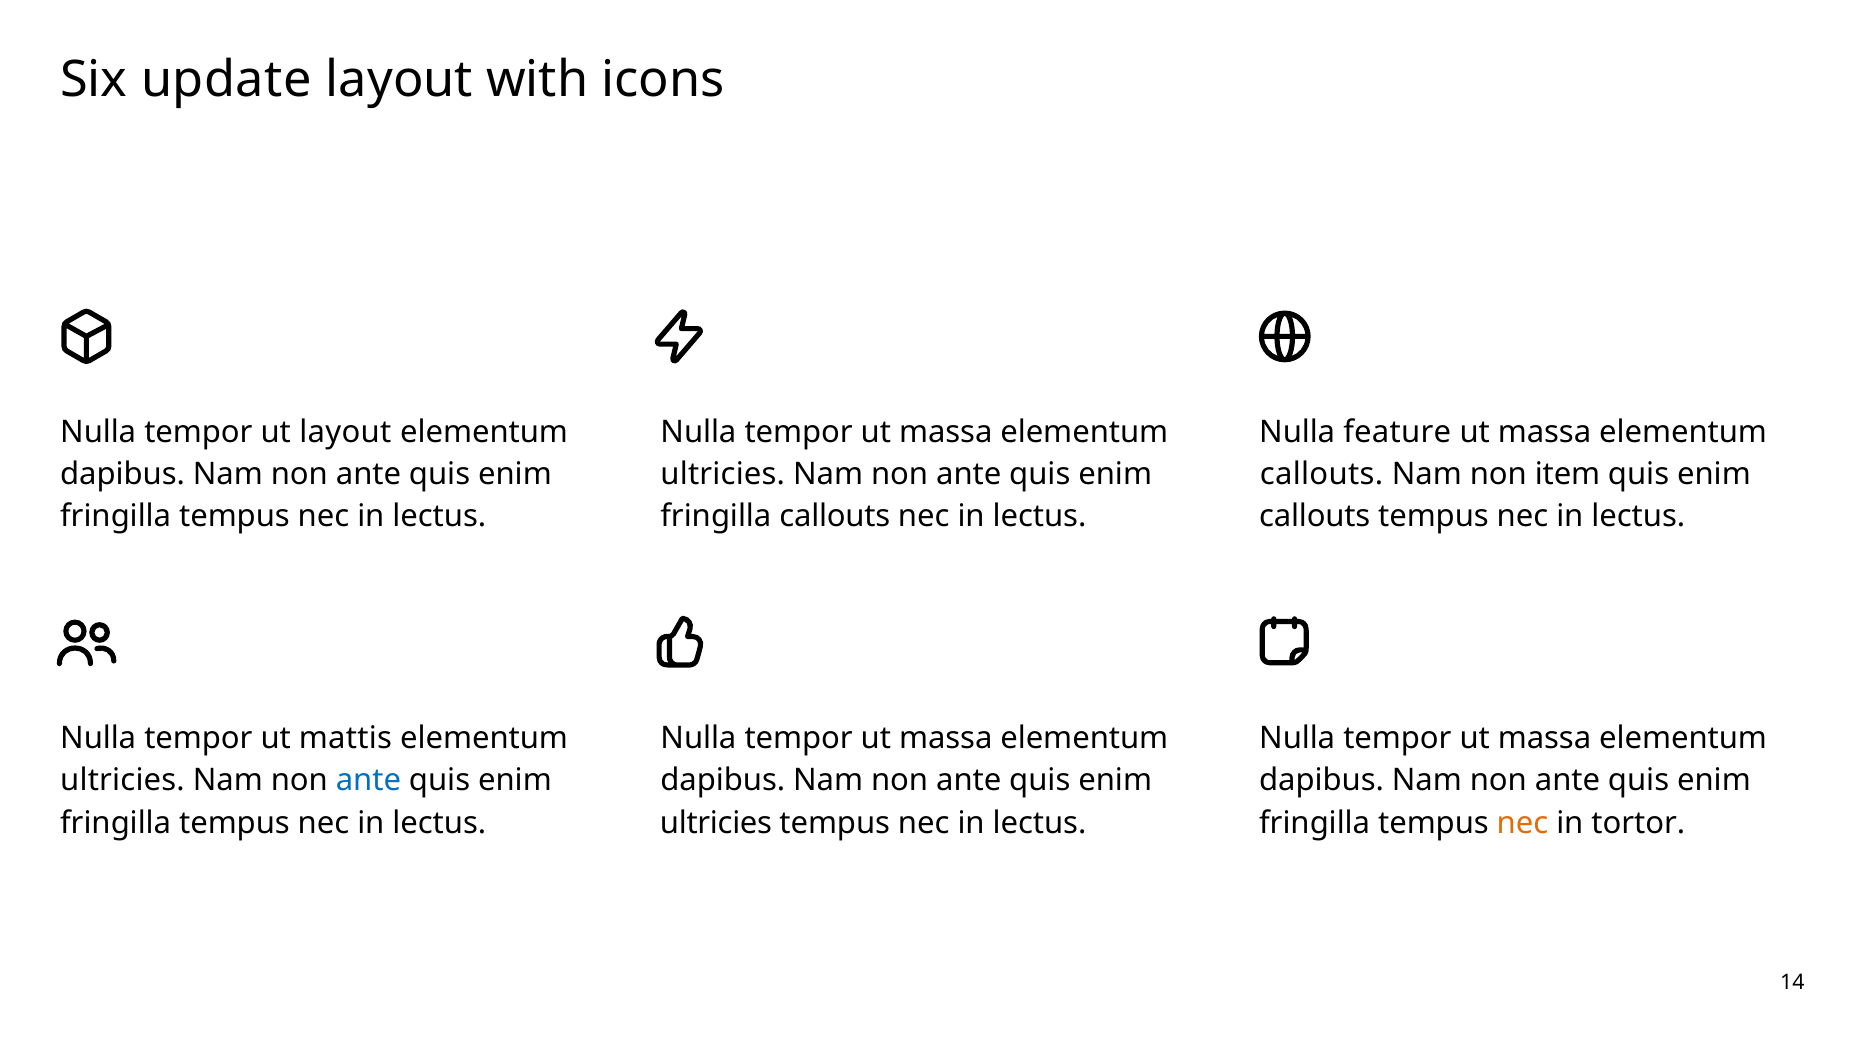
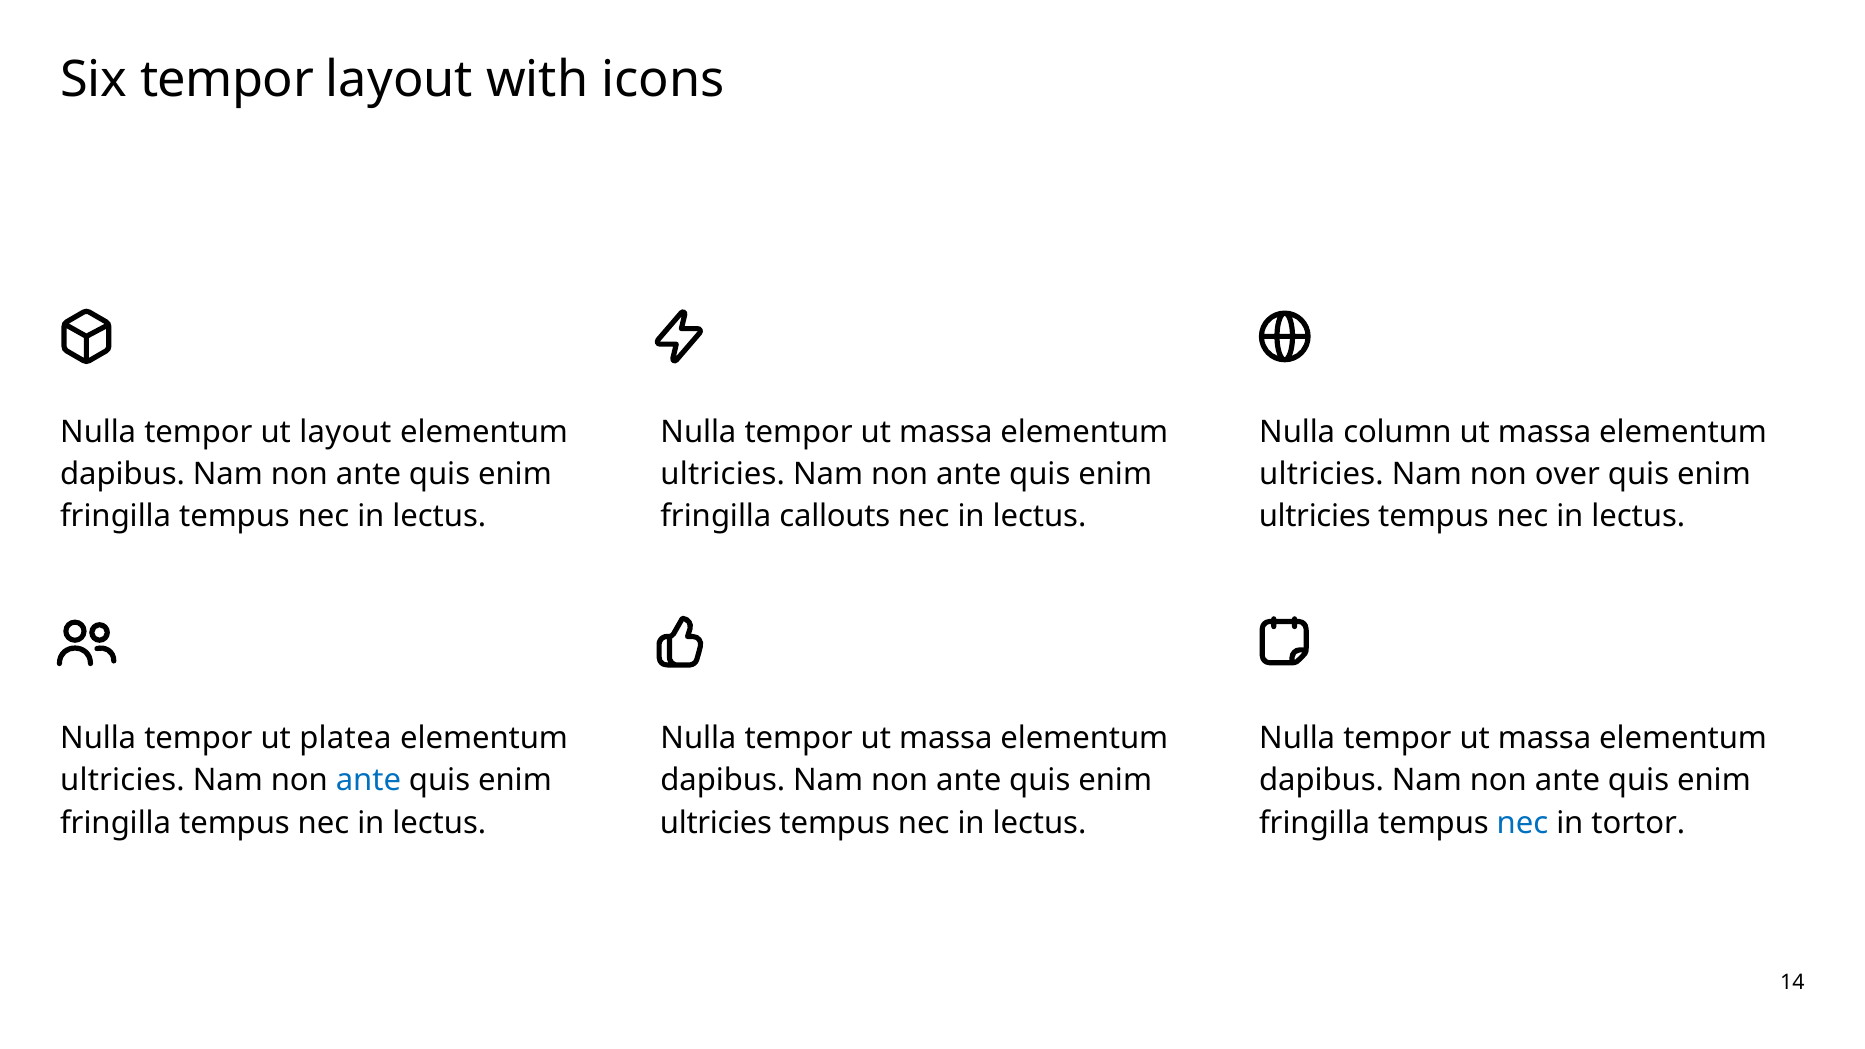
Six update: update -> tempor (227, 80)
feature: feature -> column (1397, 432)
callouts: callouts -> ultricies (1322, 474)
item: item -> over (1567, 474)
callouts: callouts -> ultricies (1315, 517)
mattis: mattis -> platea (345, 738)
nec colour: orange -> blue (1522, 823)
